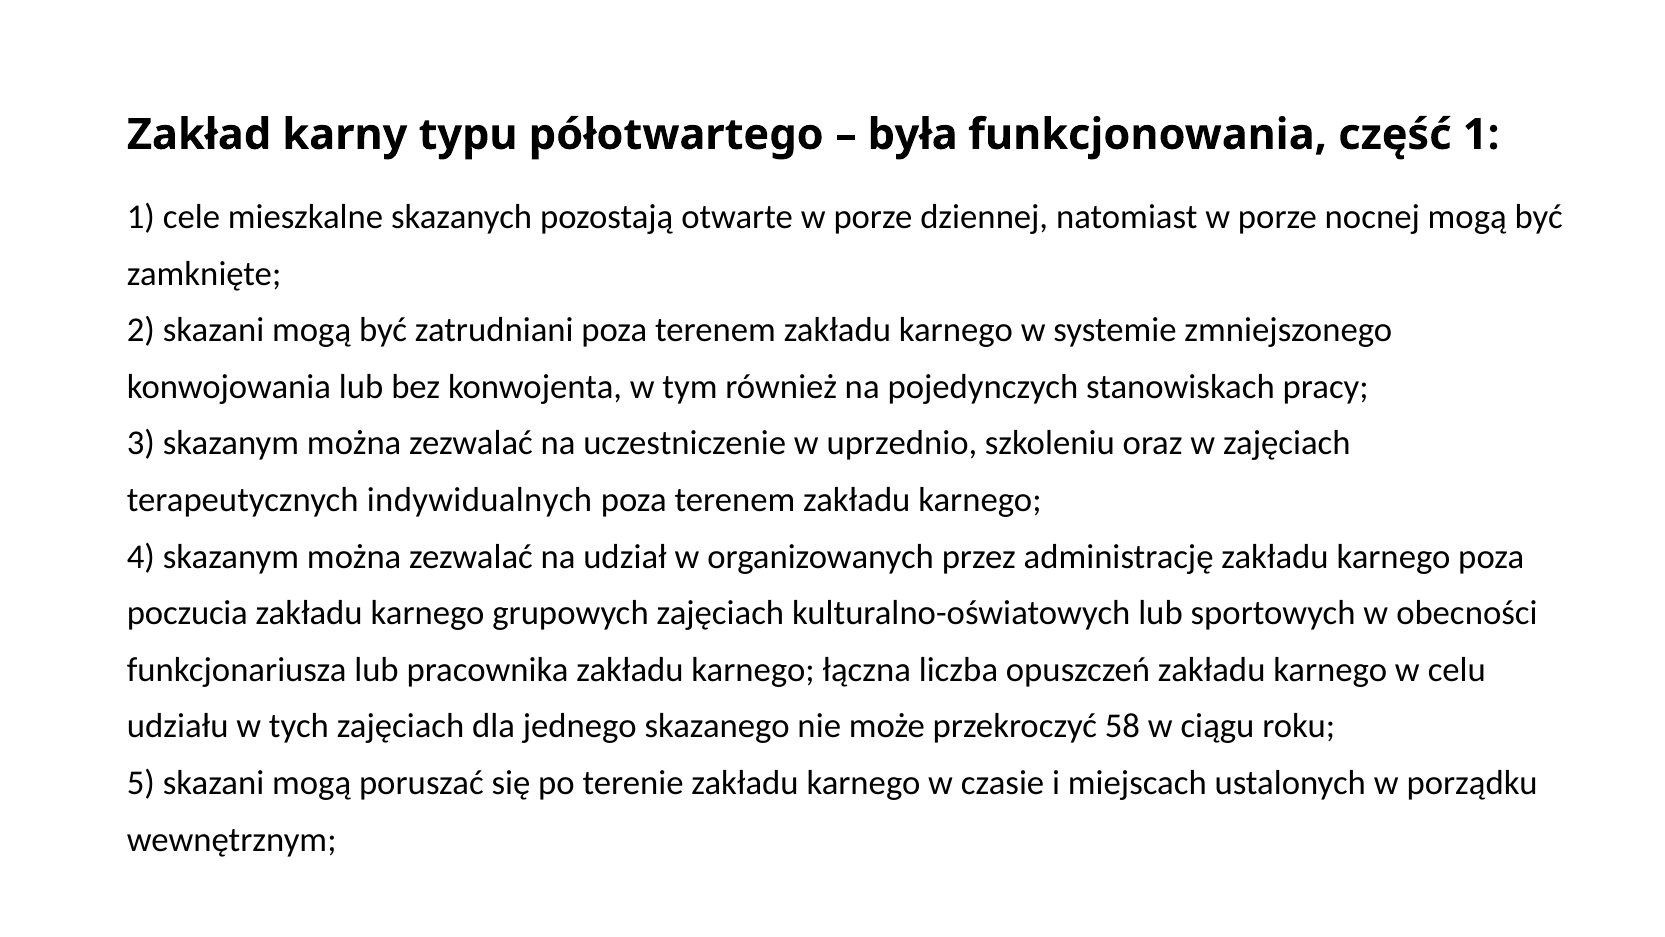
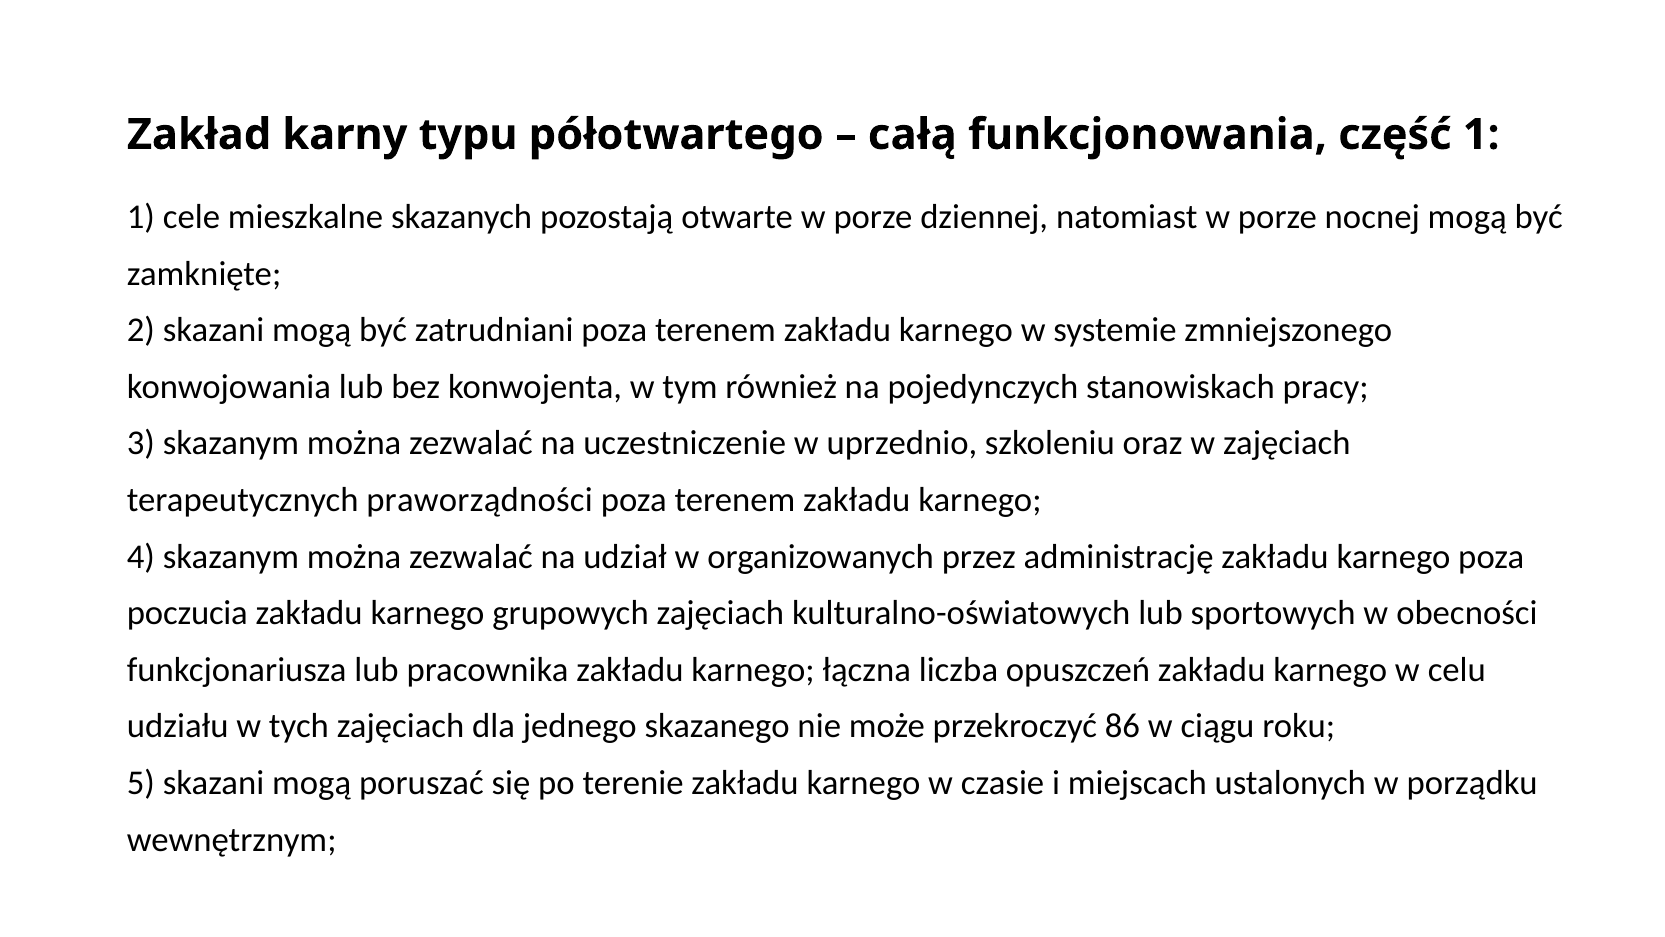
była: była -> całą (912, 135)
indywidualnych: indywidualnych -> praworządności (480, 500)
58: 58 -> 86 (1122, 726)
